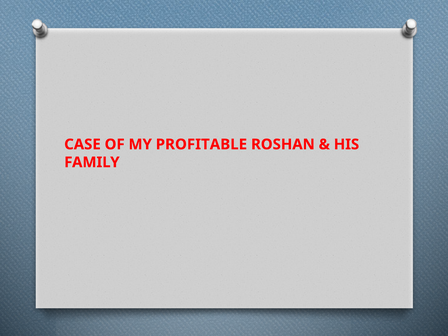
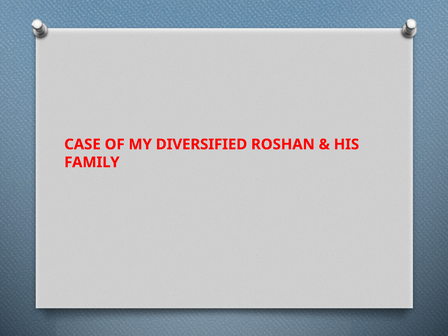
PROFITABLE: PROFITABLE -> DIVERSIFIED (201, 144)
